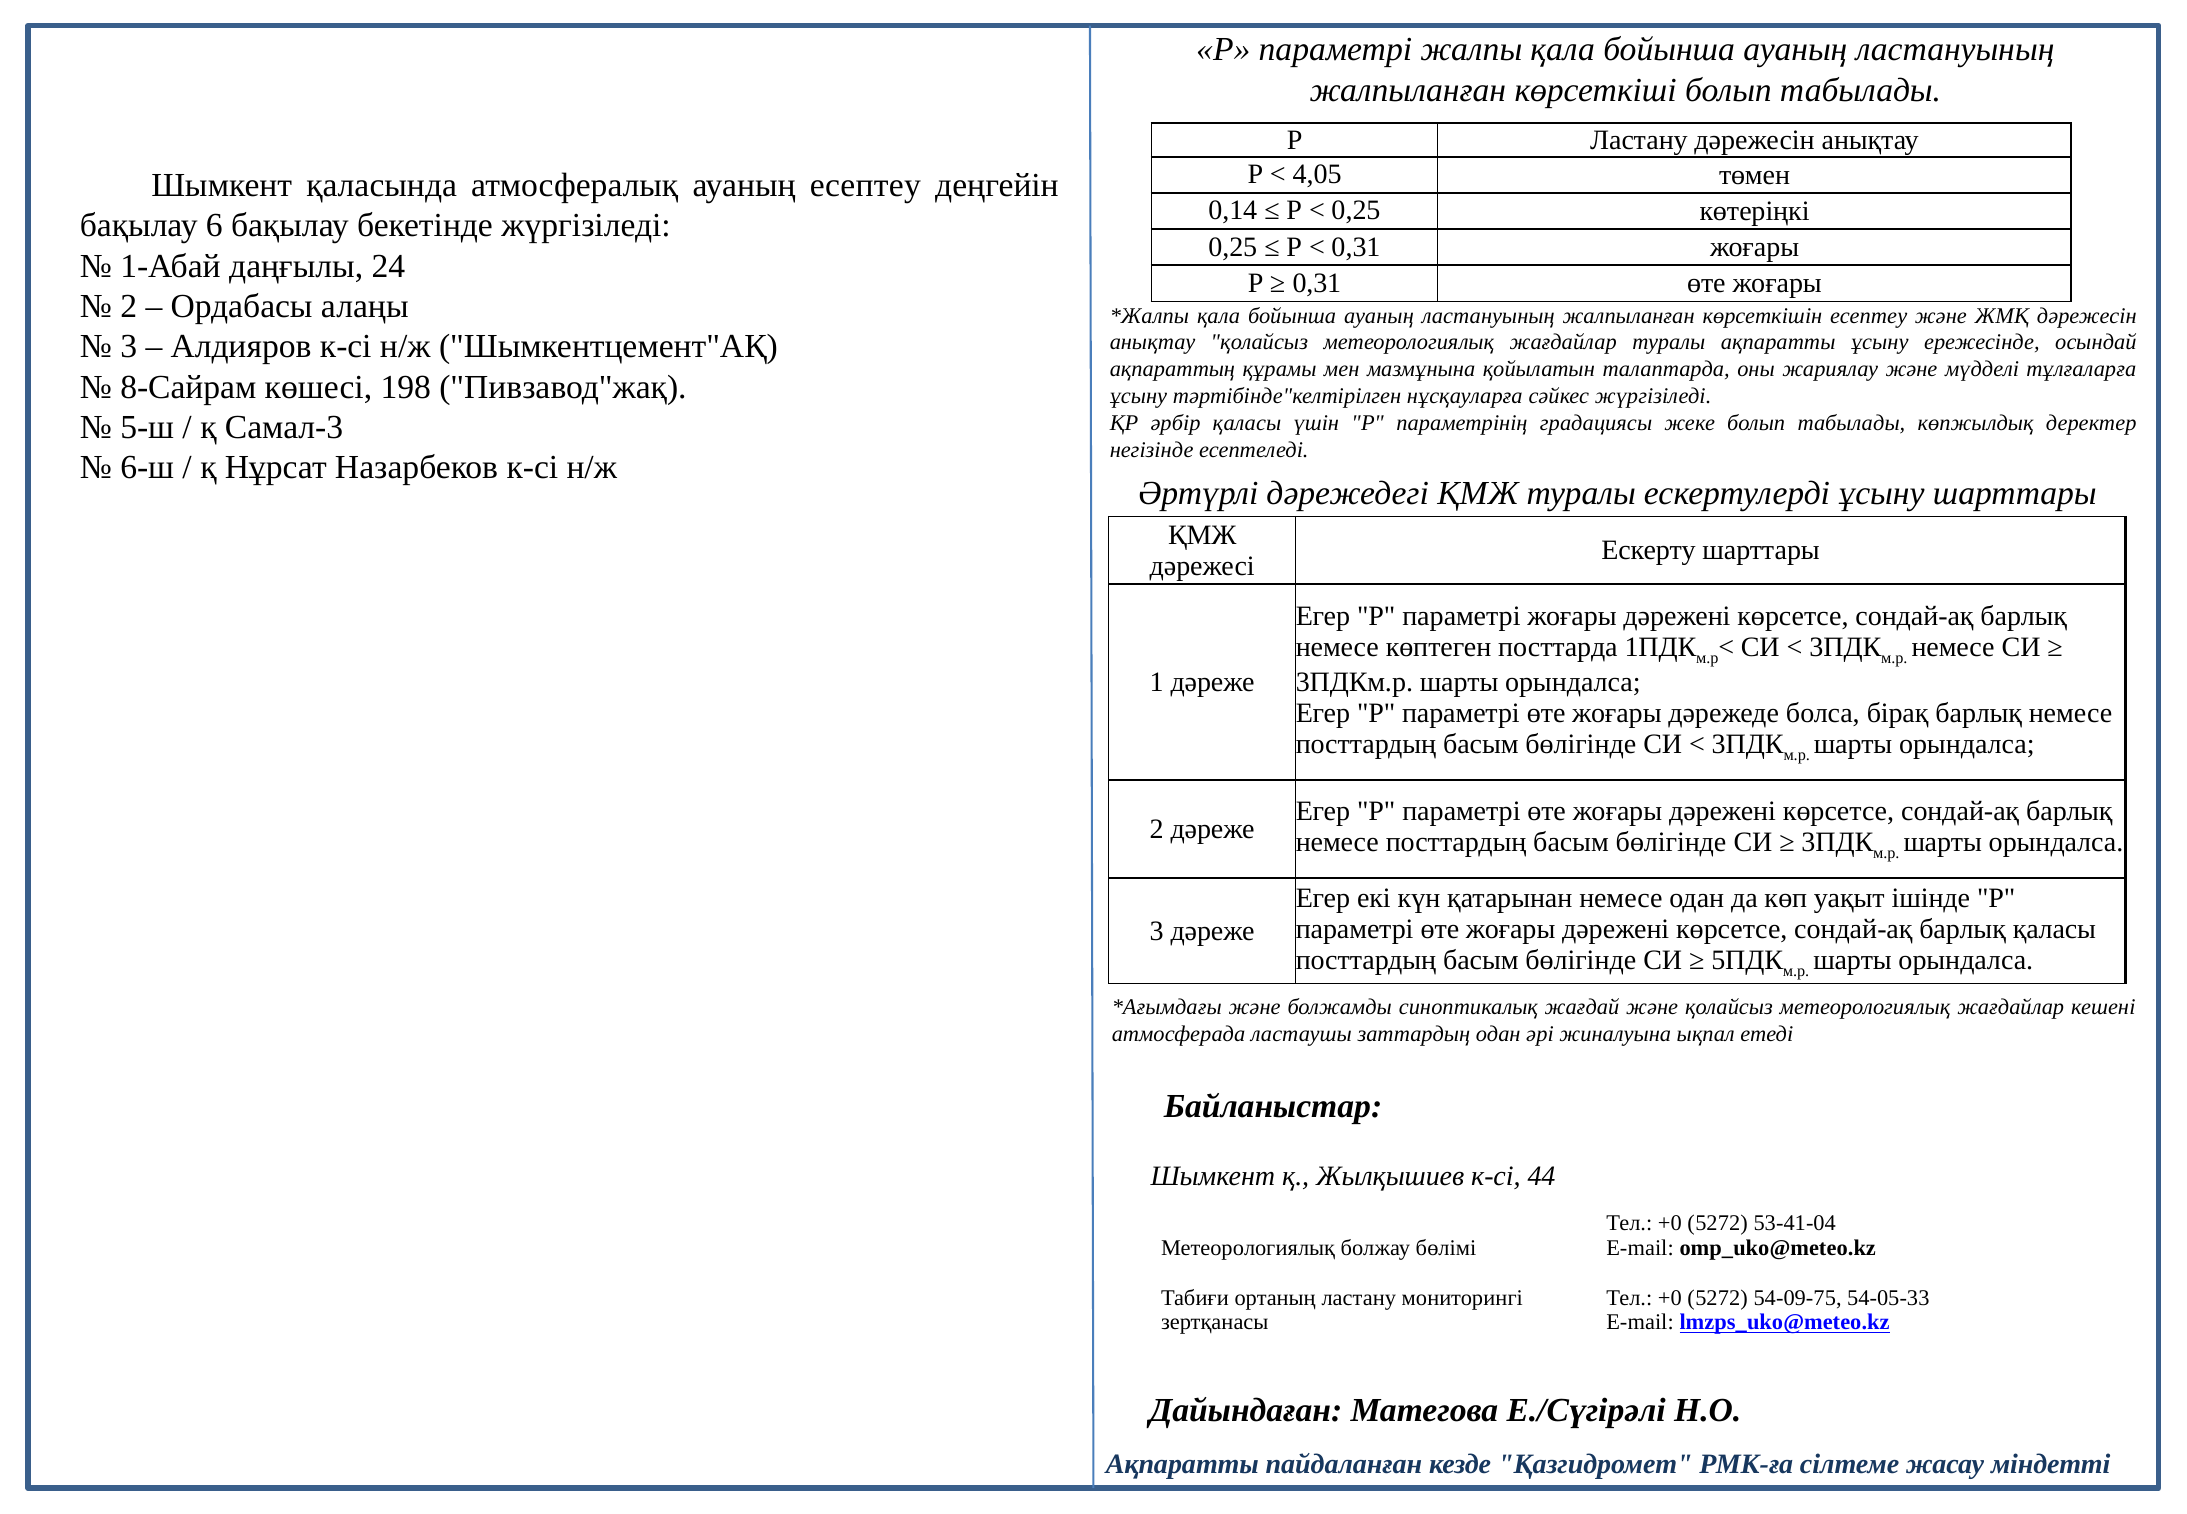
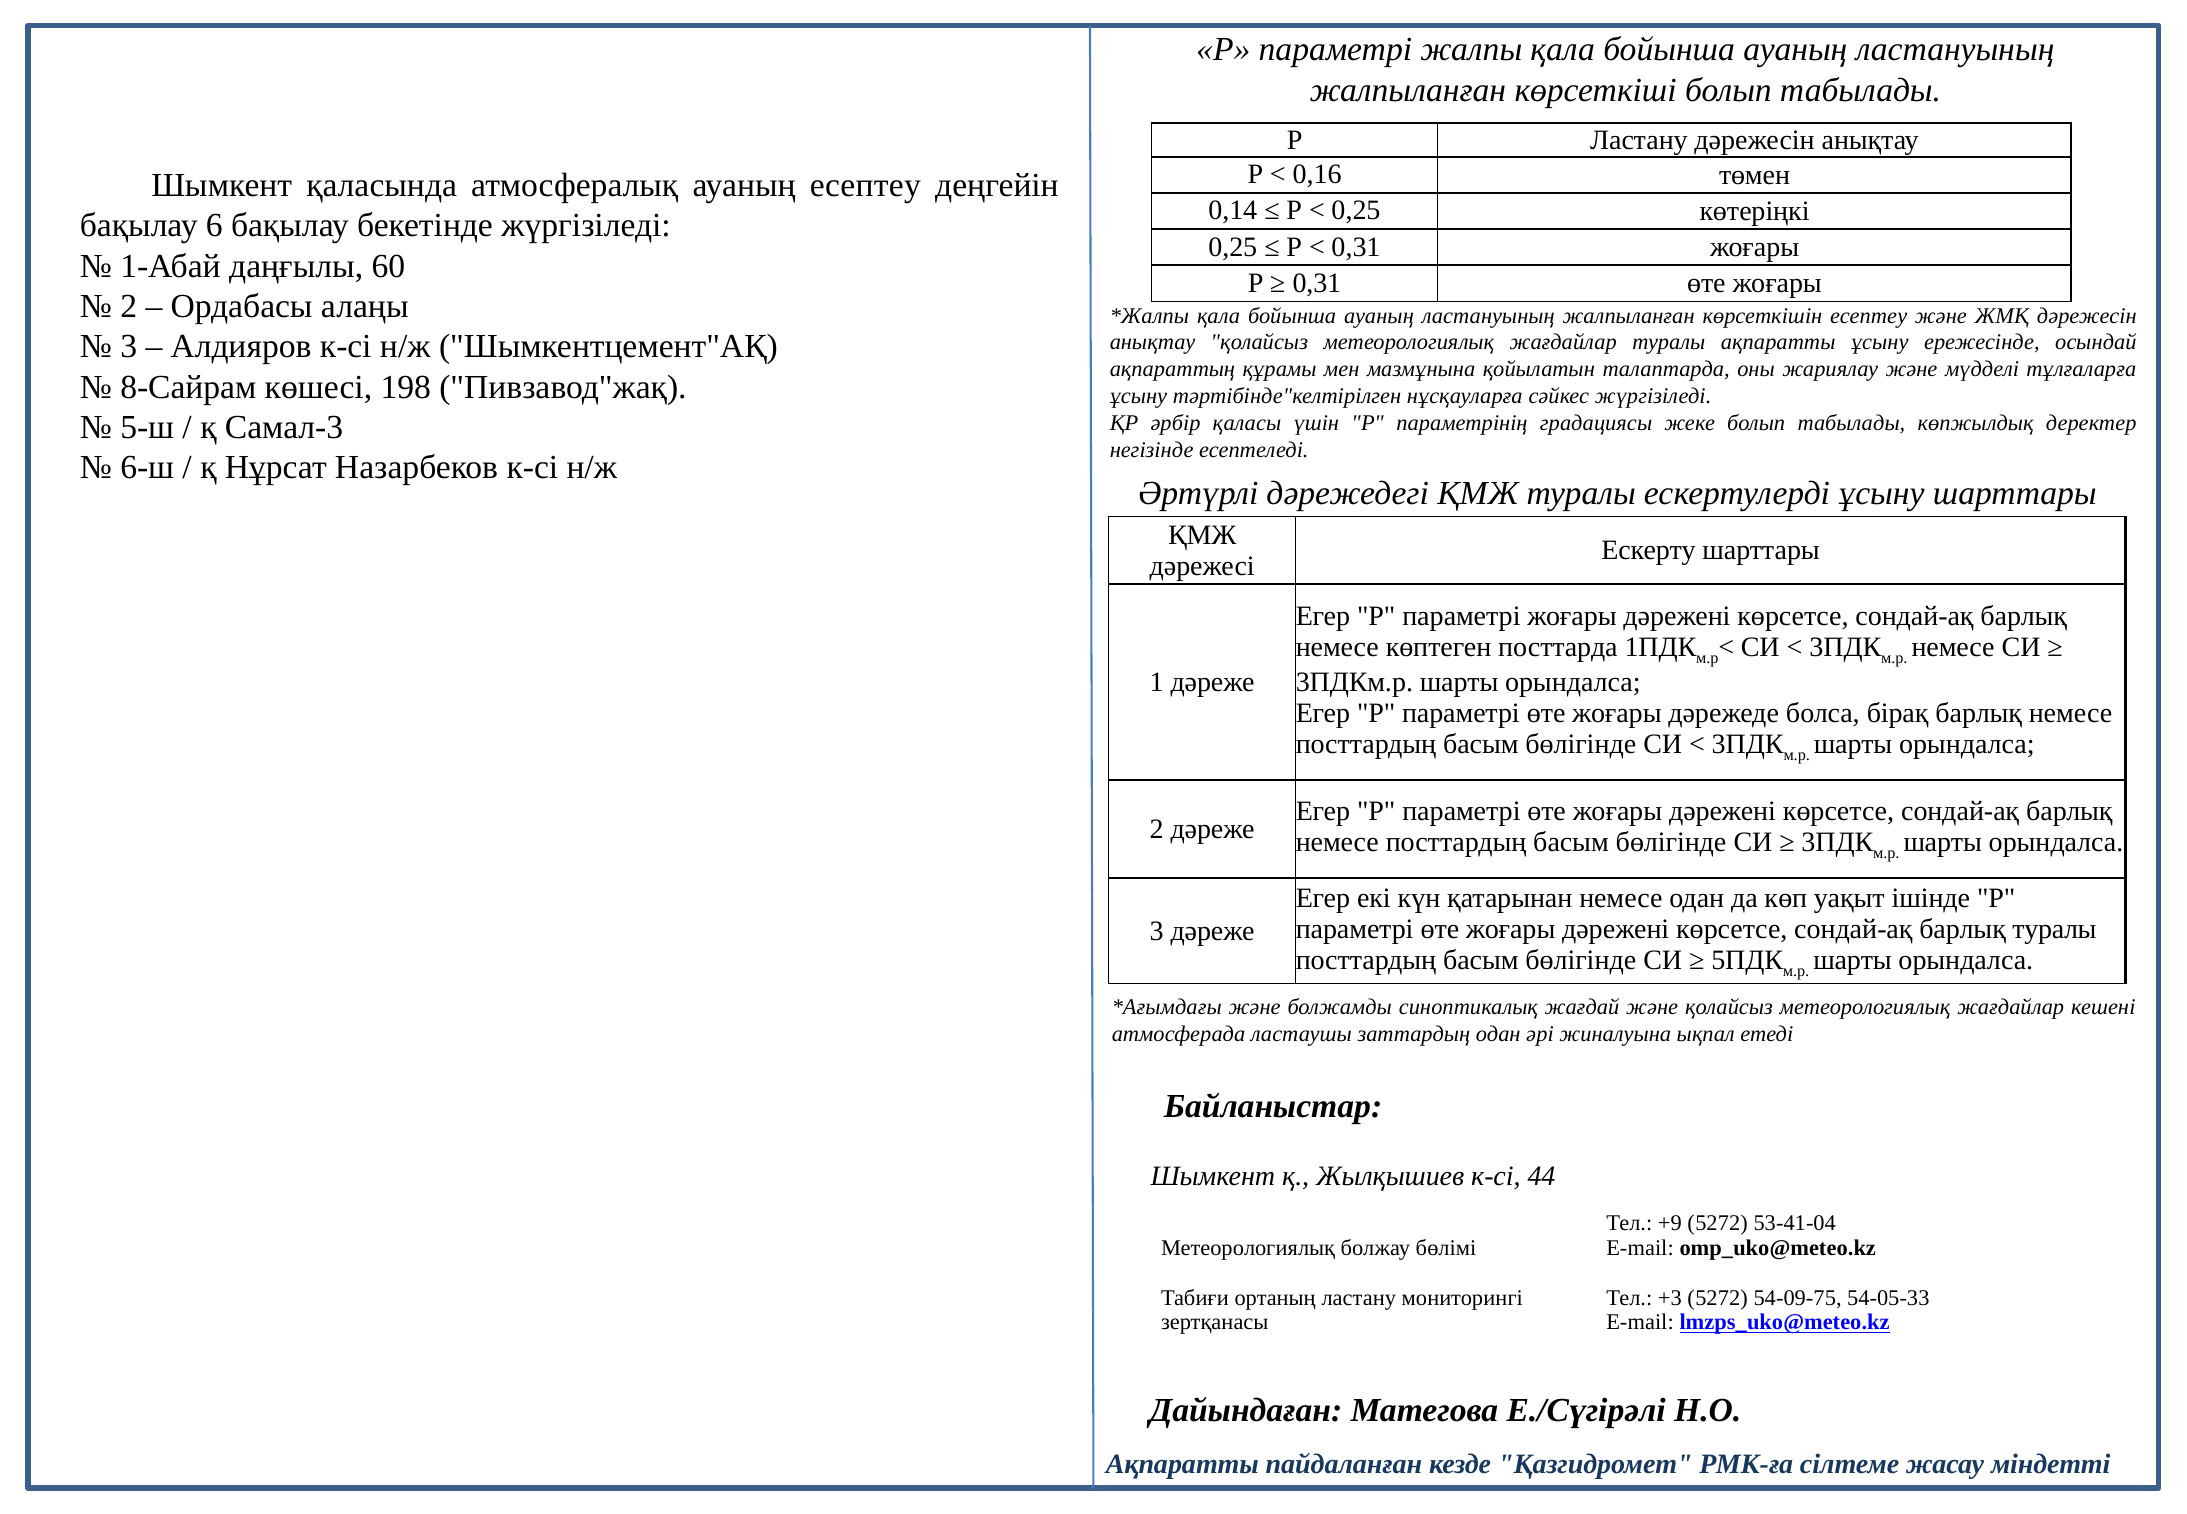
4,05: 4,05 -> 0,16 (1317, 175)
24: 24 -> 60 (388, 266)
барлық қаласы: қаласы -> туралы (2054, 929)
+0: +0 -> +9 (1670, 1224)
+0: +0 -> +3 (1670, 1298)
